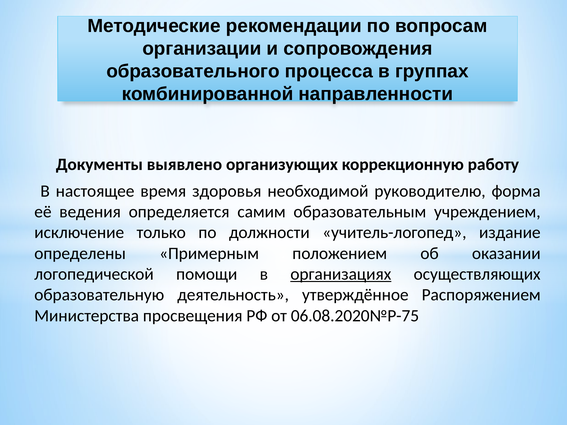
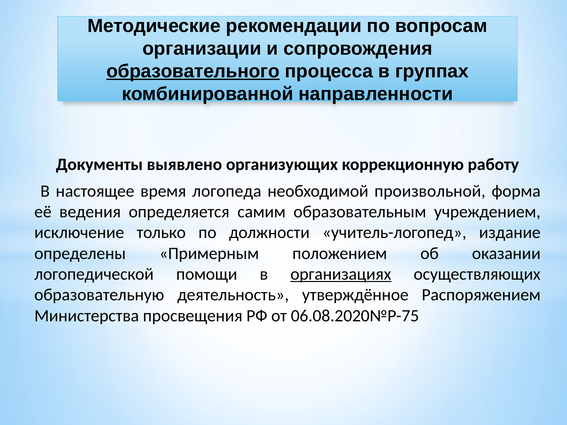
образовательного underline: none -> present (193, 71)
здоровья: здоровья -> логопеда (227, 191)
руководителю: руководителю -> произвольной (430, 191)
